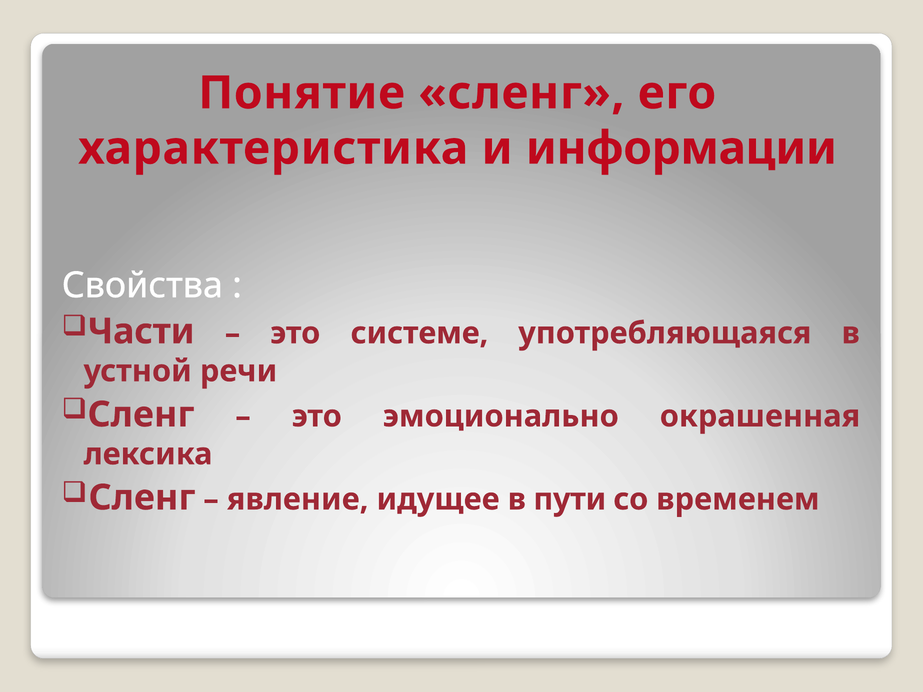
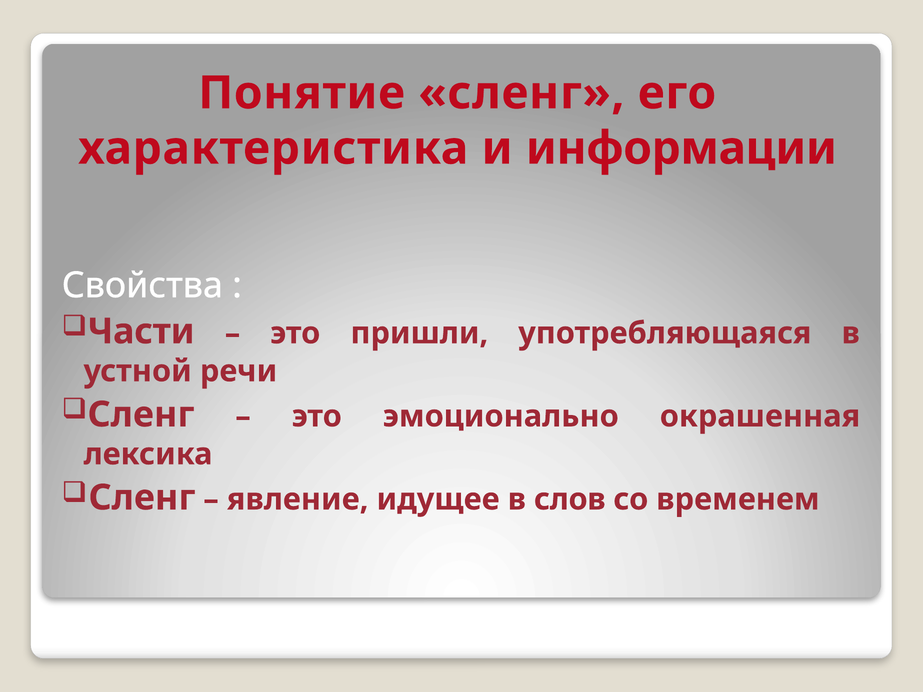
системе: системе -> пришли (419, 333)
пути: пути -> слов (570, 500)
